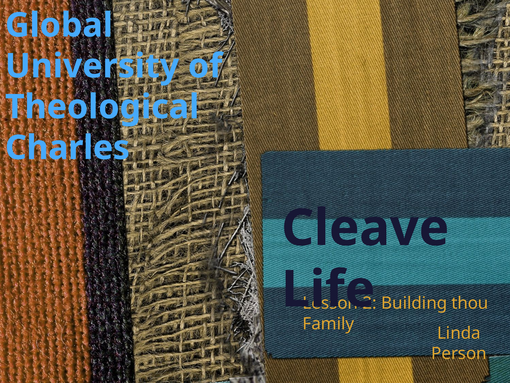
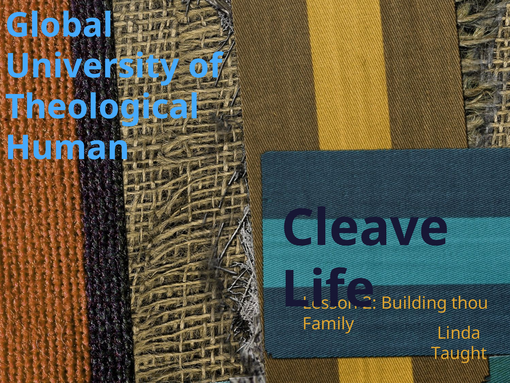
Charles: Charles -> Human (67, 148)
Person: Person -> Taught (459, 353)
